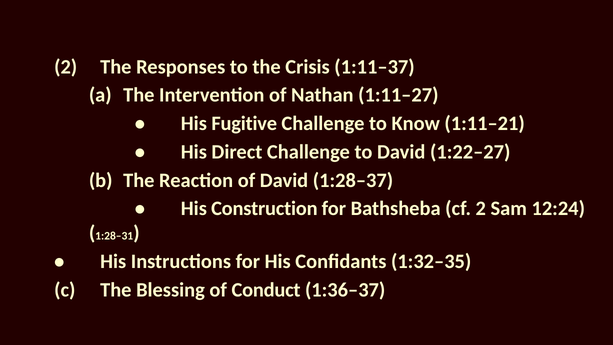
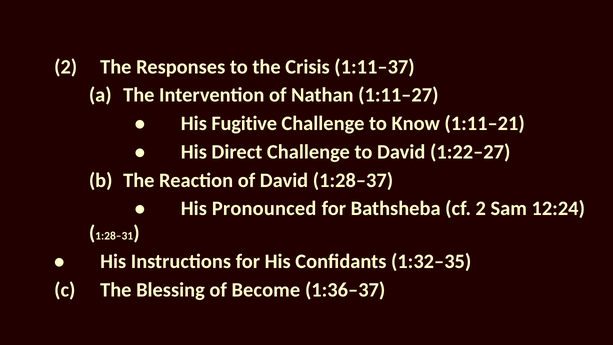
Construction: Construction -> Pronounced (264, 209)
Conduct: Conduct -> Become (266, 290)
